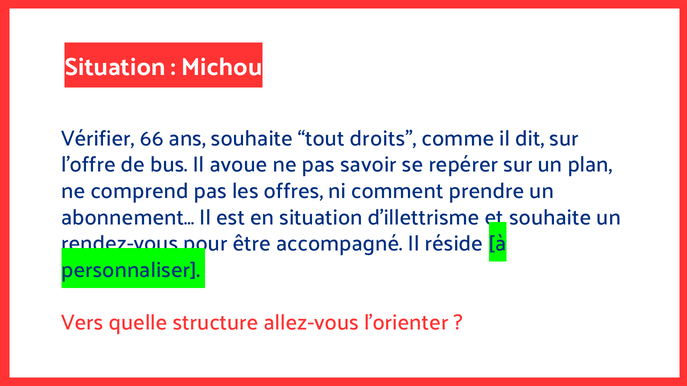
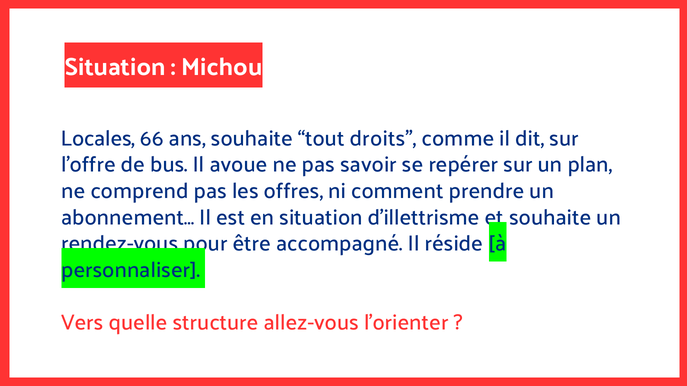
Vérifier: Vérifier -> Locales (98, 139)
